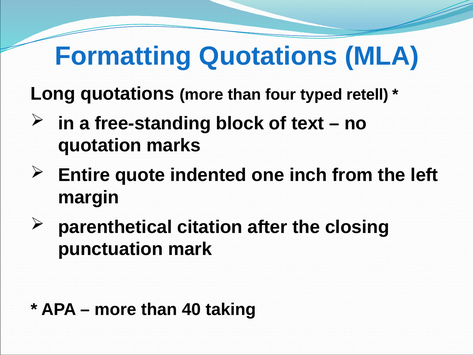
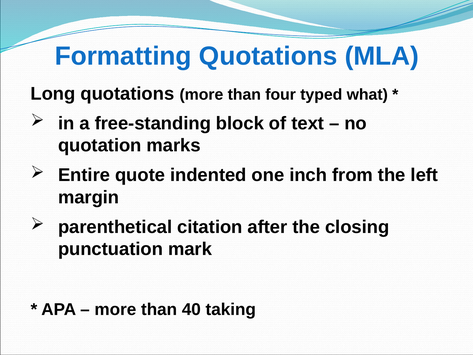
retell: retell -> what (367, 94)
